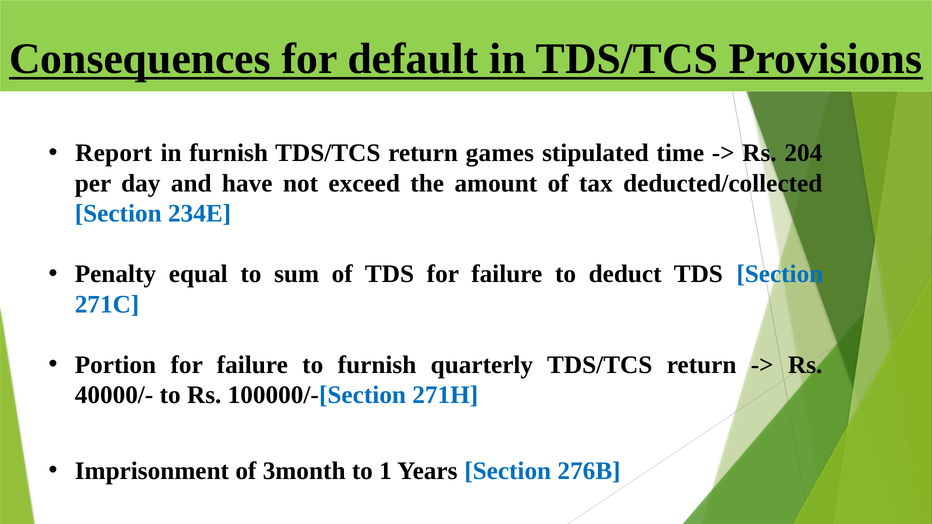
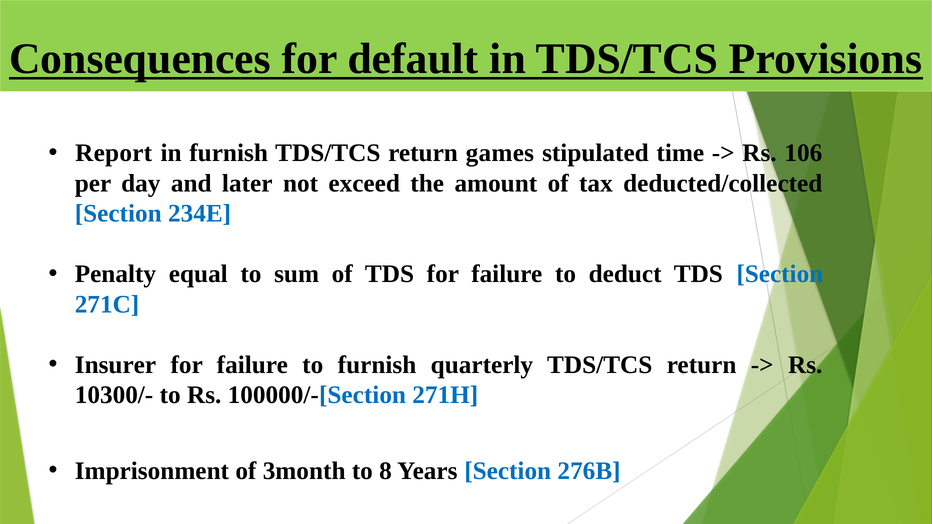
204: 204 -> 106 (803, 153)
have: have -> later (247, 183)
Portion: Portion -> Insurer (115, 365)
40000/-: 40000/- -> 10300/- (114, 395)
1: 1 -> 8 (385, 471)
